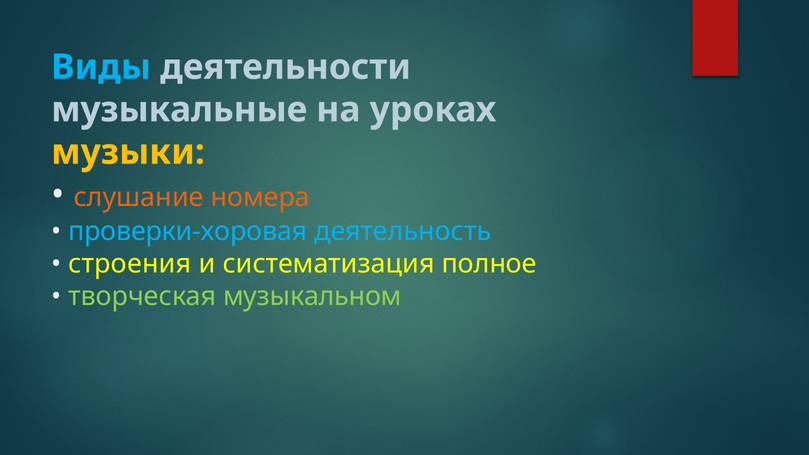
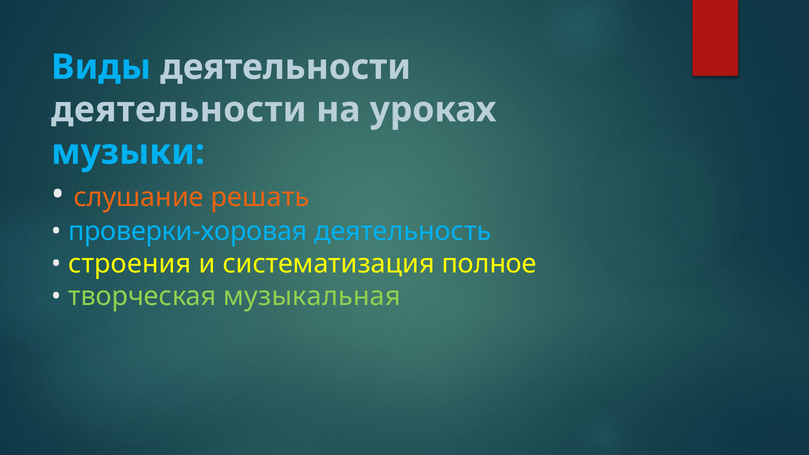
музыкальные: музыкальные -> деятельности (179, 110)
музыки colour: yellow -> light blue (128, 152)
номера: номера -> решать (260, 197)
музыкальном: музыкальном -> музыкальная (312, 296)
